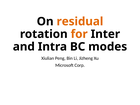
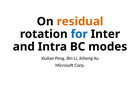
for colour: orange -> blue (79, 34)
